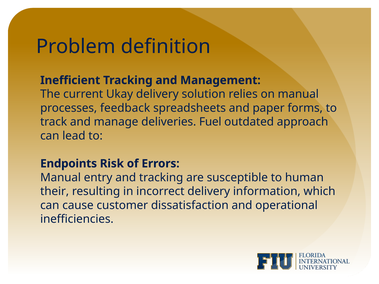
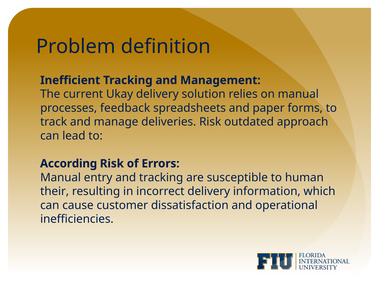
deliveries Fuel: Fuel -> Risk (210, 122)
Endpoints: Endpoints -> According (69, 164)
